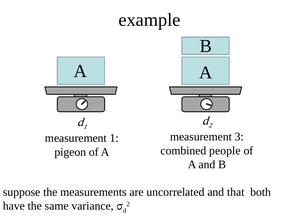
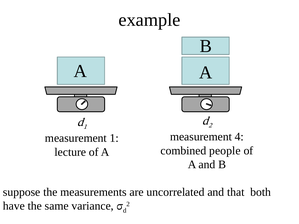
3: 3 -> 4 (239, 137)
pigeon: pigeon -> lecture (70, 152)
